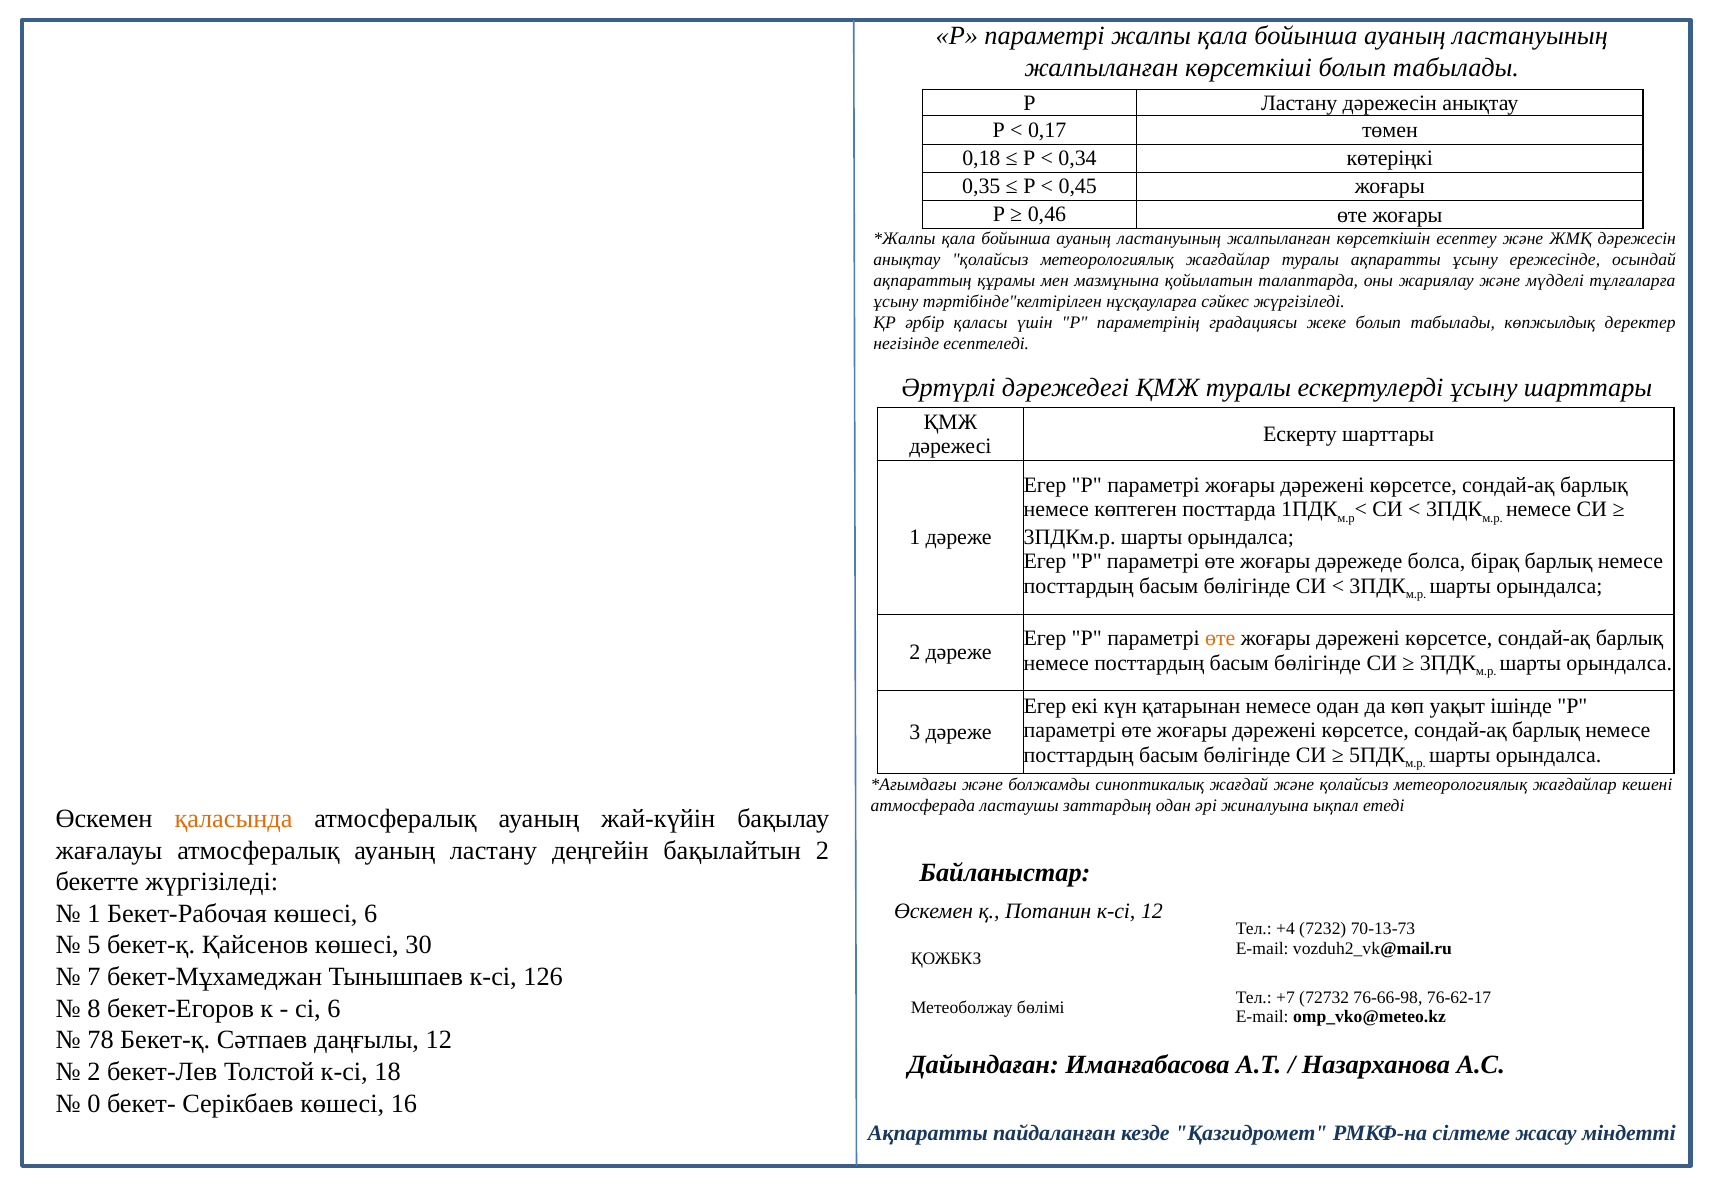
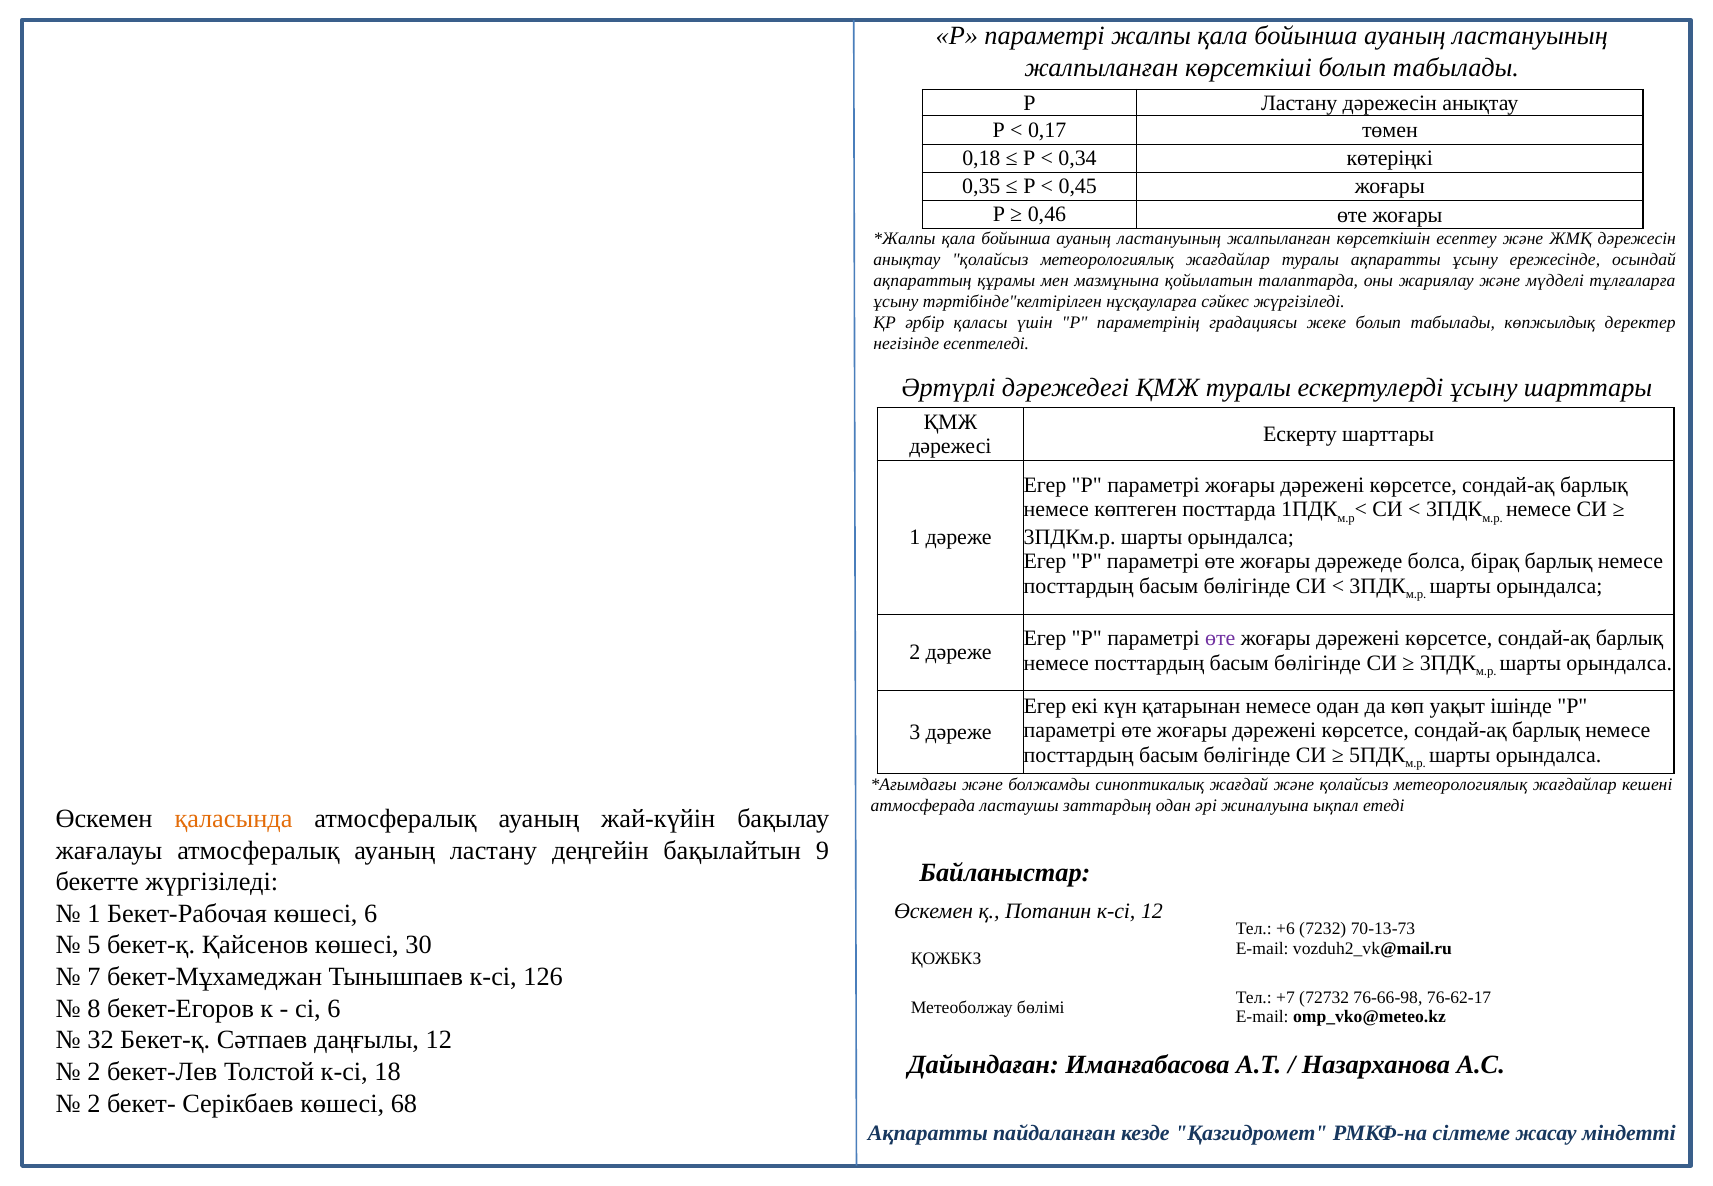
өте colour: orange -> purple (1220, 639)
бақылайтын 2: 2 -> 9 (823, 850)
+4: +4 -> +6 (1285, 929)
78: 78 -> 32 (101, 1040)
0: 0 -> 2 (94, 1103)
16: 16 -> 68 (404, 1103)
